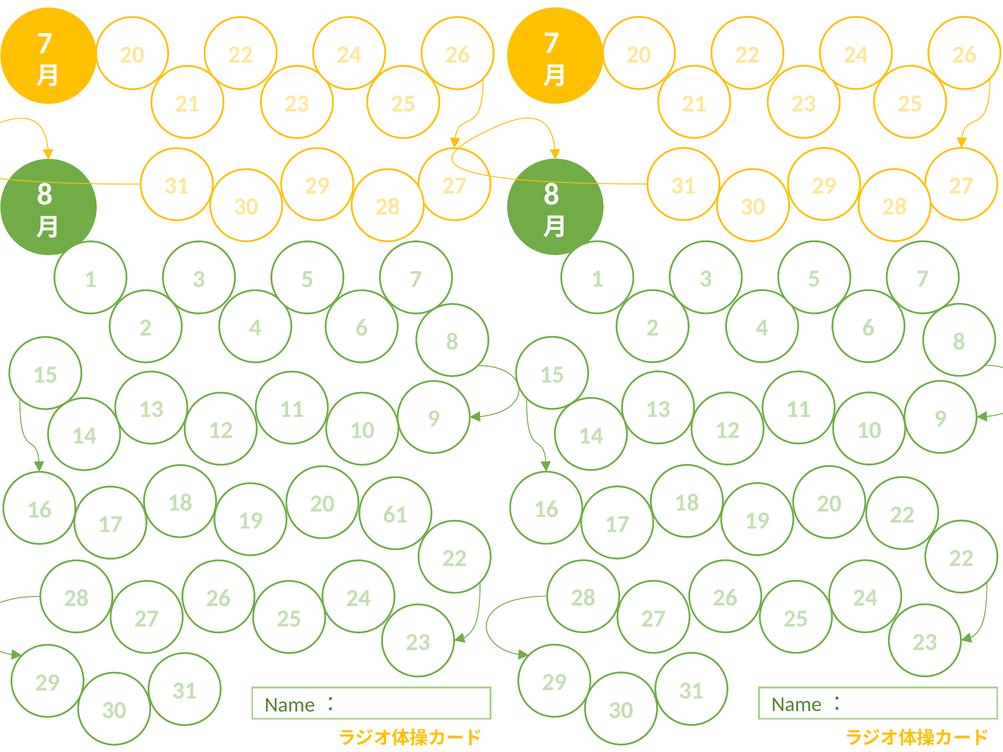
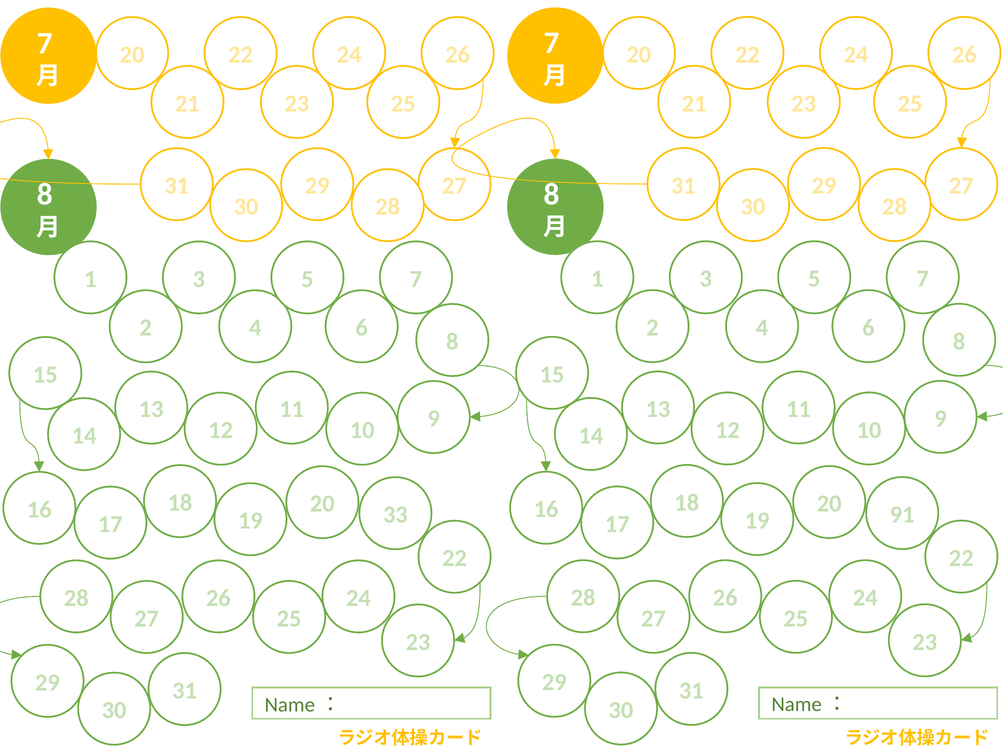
16 22: 22 -> 91 (902, 515)
61: 61 -> 33 (395, 515)
